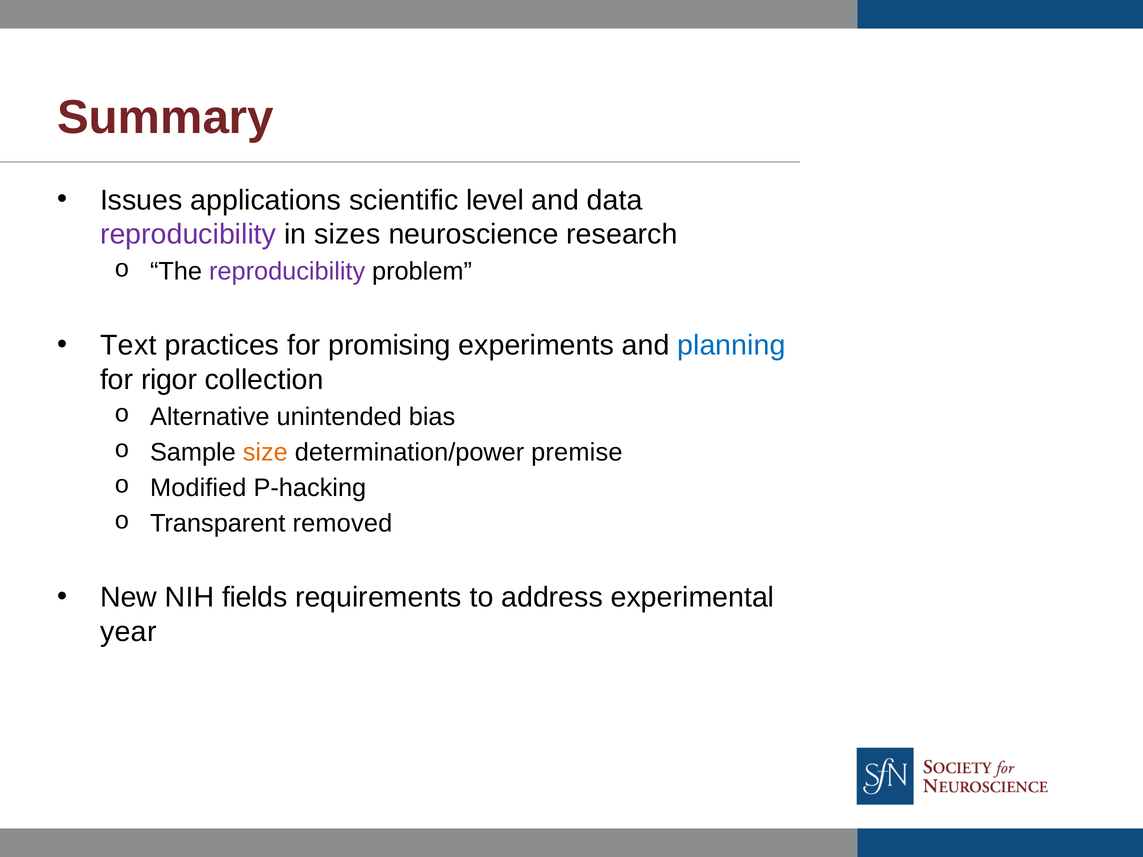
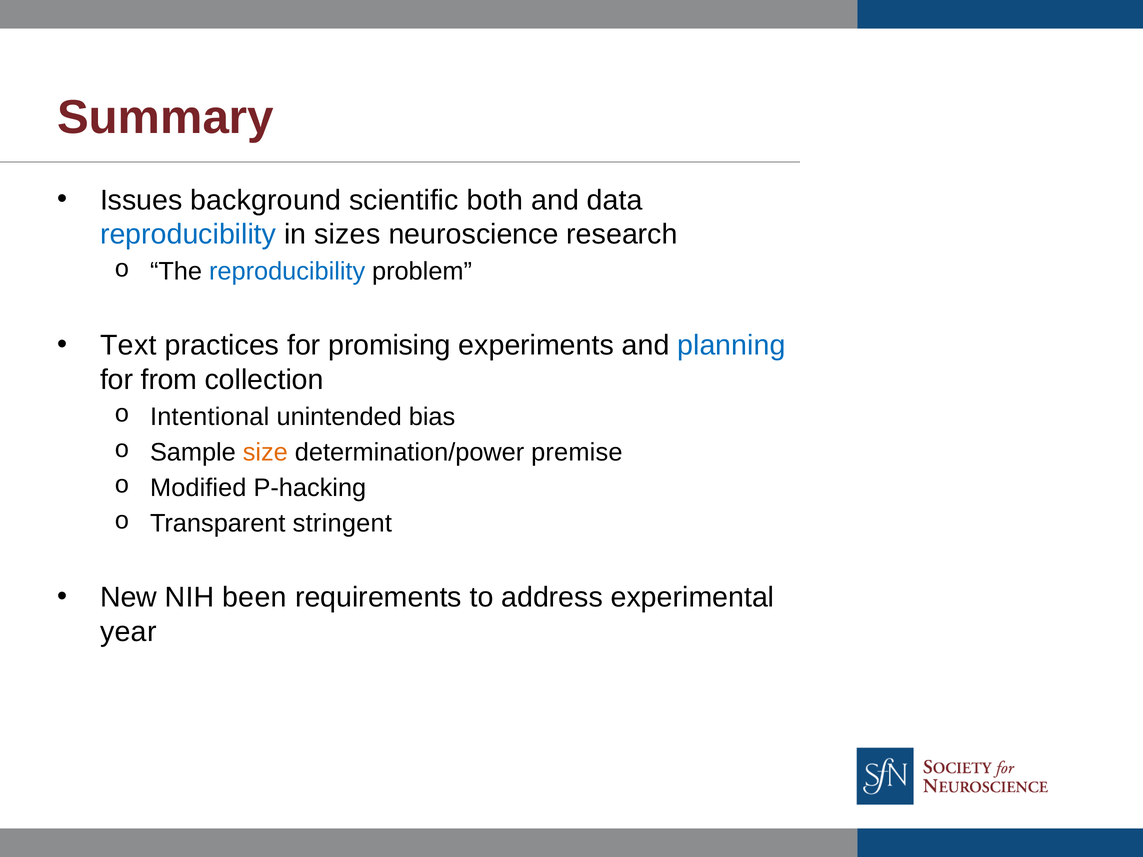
applications: applications -> background (266, 200)
level: level -> both (495, 200)
reproducibility colour: purple -> blue (188, 234)
reproducibility colour: purple -> blue (287, 272)
rigor: rigor -> from (169, 380)
Alternative: Alternative -> Intentional (210, 417)
removed: removed -> stringent (342, 524)
fields: fields -> been (254, 598)
